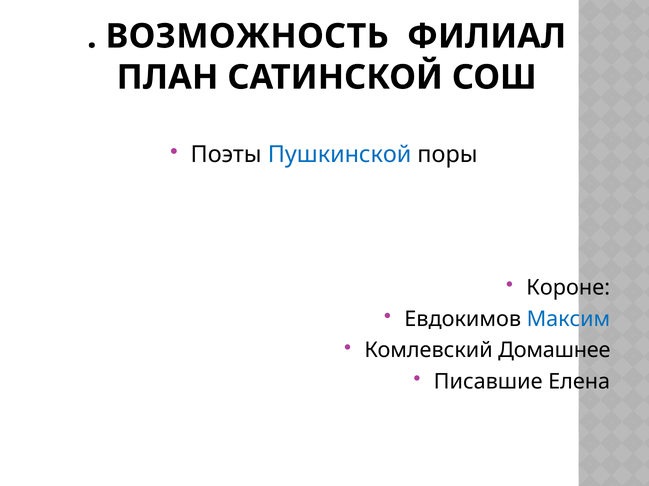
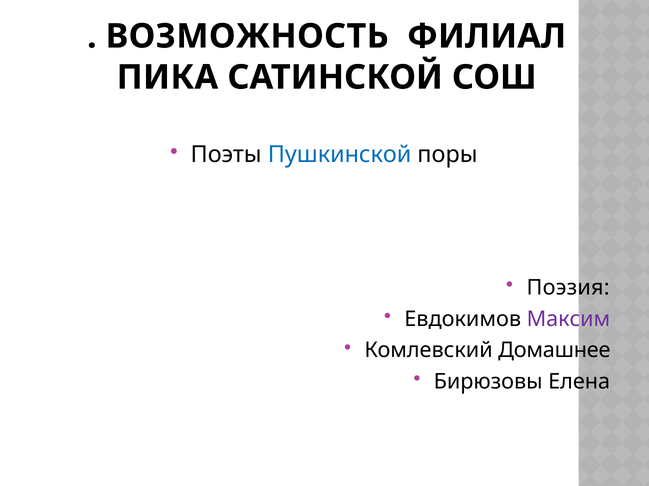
ПЛАН: ПЛАН -> ПИКА (167, 77)
Короне: Короне -> Поэзия (568, 288)
Максим colour: blue -> purple (568, 320)
Писавшие: Писавшие -> Бирюзовы (488, 382)
